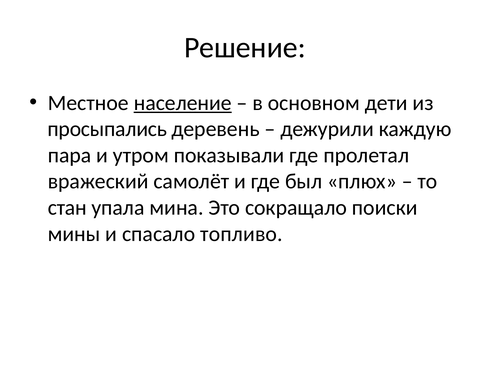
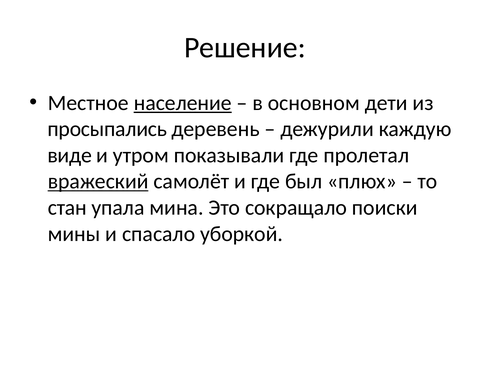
пара: пара -> виде (70, 155)
вражеский underline: none -> present (98, 181)
топливо: топливо -> уборкой (242, 233)
